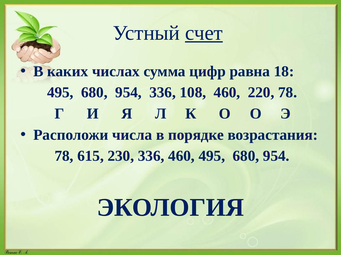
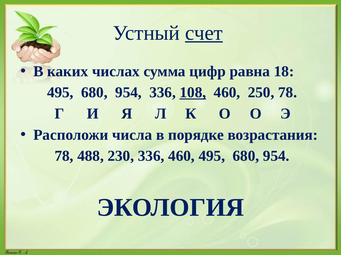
108 underline: none -> present (193, 93)
220: 220 -> 250 (261, 93)
615: 615 -> 488 (91, 156)
